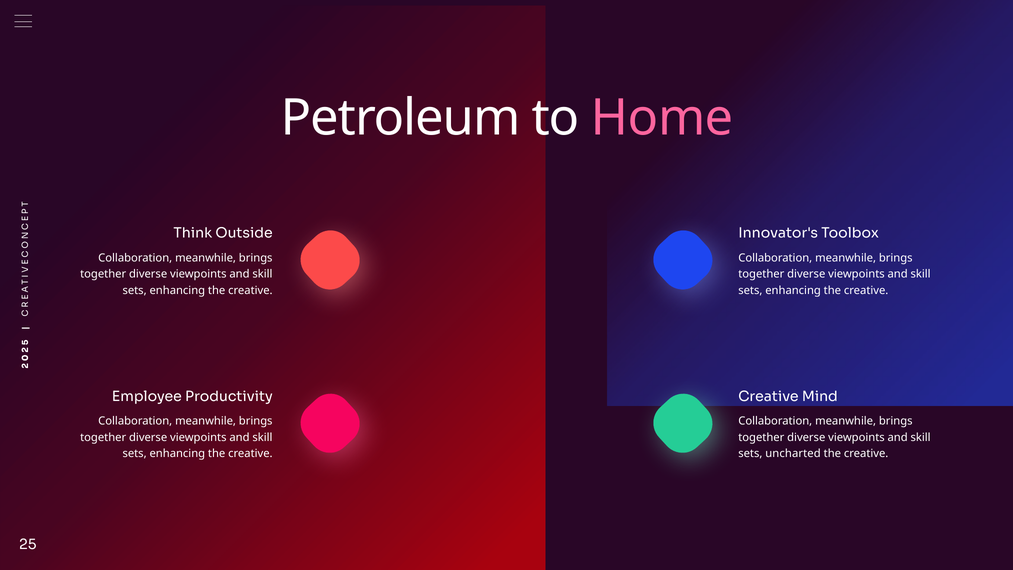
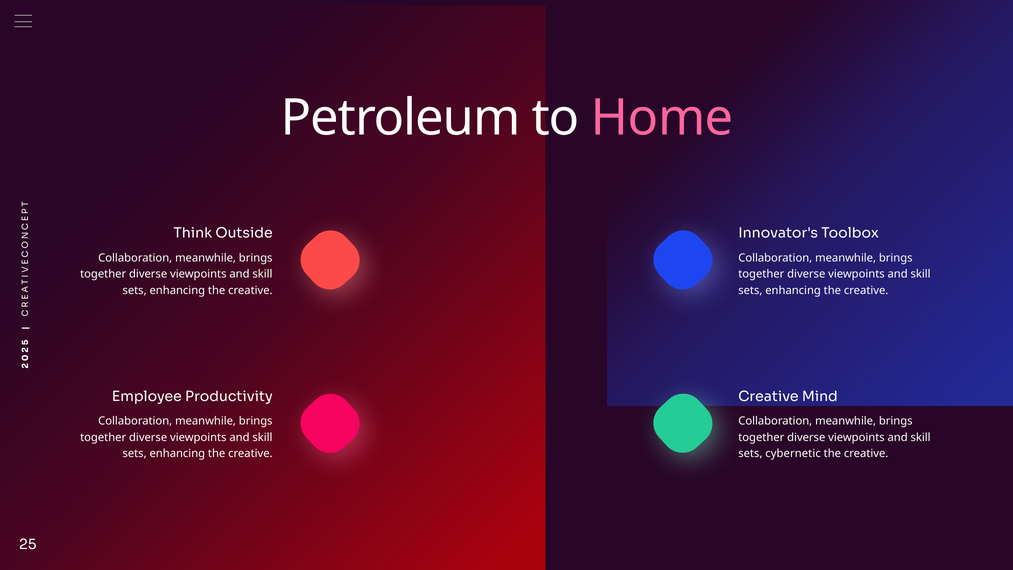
uncharted: uncharted -> cybernetic (793, 453)
